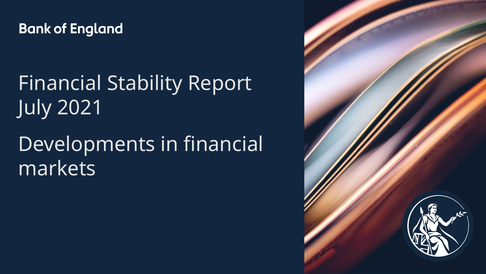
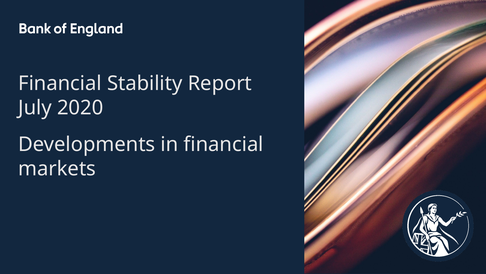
2021: 2021 -> 2020 (80, 108)
